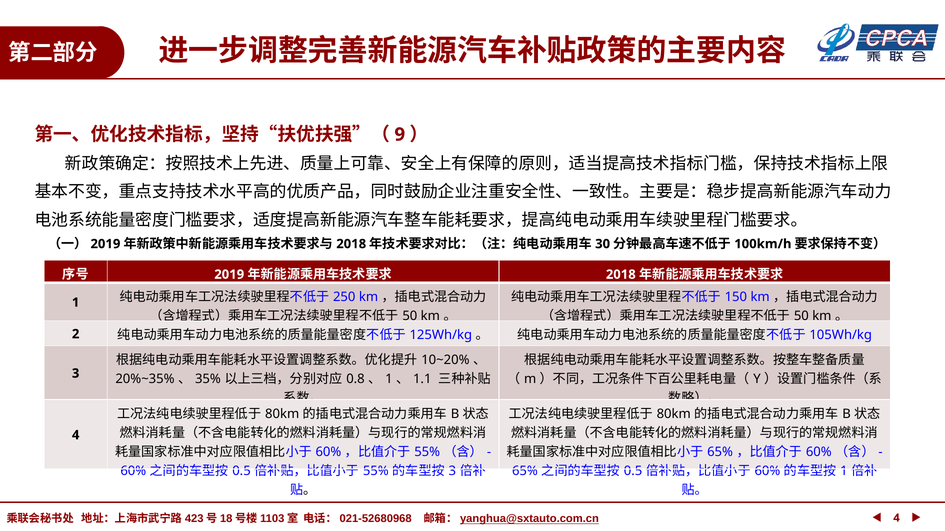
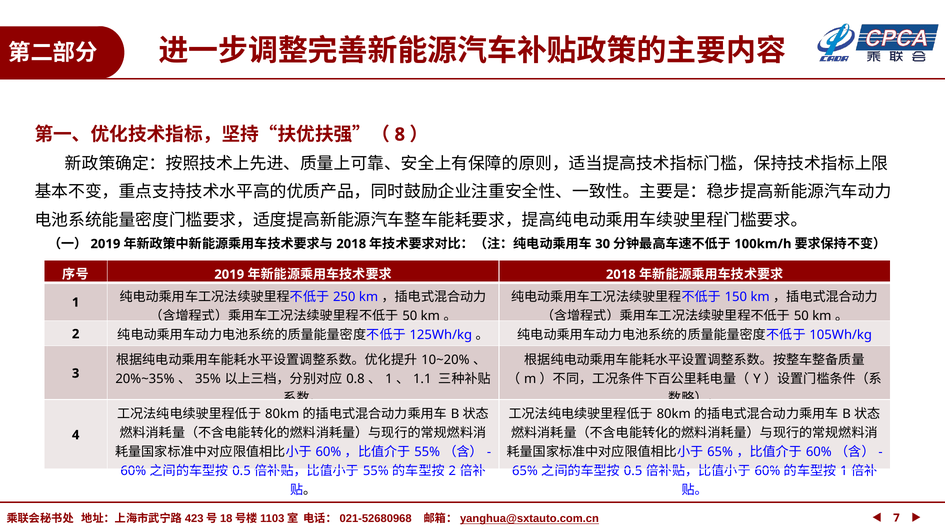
9: 9 -> 8 (400, 135)
3: 3 -> 2 (452, 471)
4: 4 -> 7 (897, 518)
